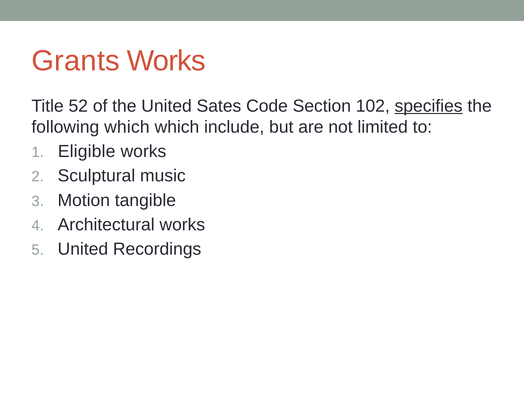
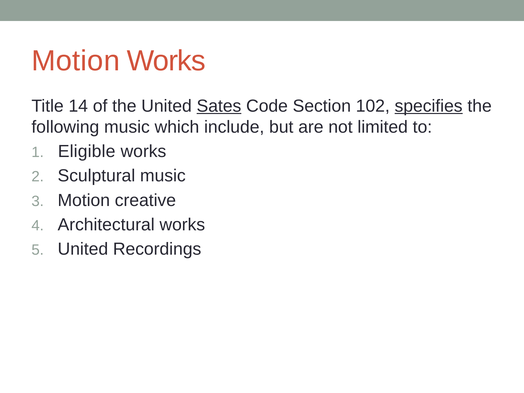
Grants: Grants -> Motion (76, 61)
52: 52 -> 14 (78, 106)
Sates underline: none -> present (219, 106)
following which: which -> music (127, 127)
tangible: tangible -> creative (145, 200)
